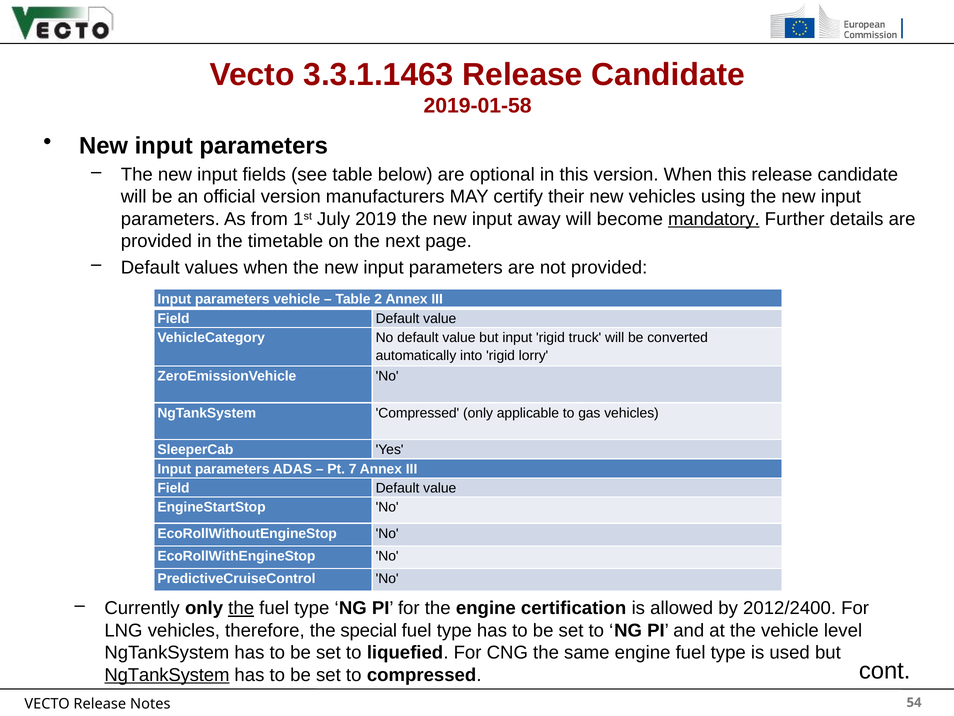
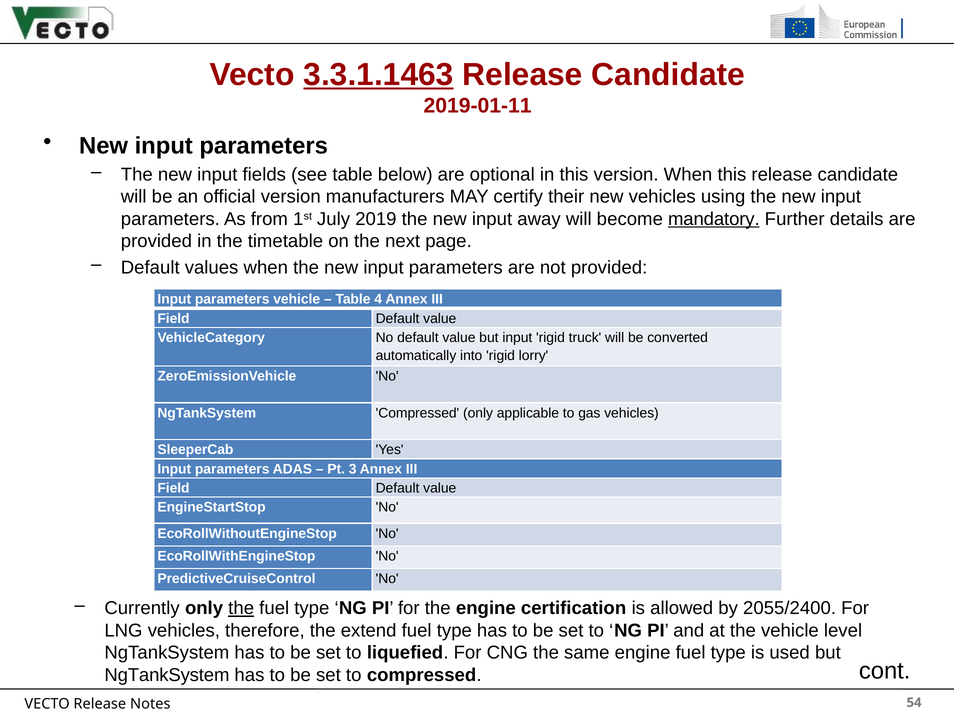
3.3.1.1463 underline: none -> present (378, 75)
2019-01-58: 2019-01-58 -> 2019-01-11 (478, 106)
2: 2 -> 4 (378, 299)
7: 7 -> 3 (353, 469)
2012/2400: 2012/2400 -> 2055/2400 (790, 608)
special: special -> extend (369, 630)
NgTankSystem underline: present -> none (167, 675)
